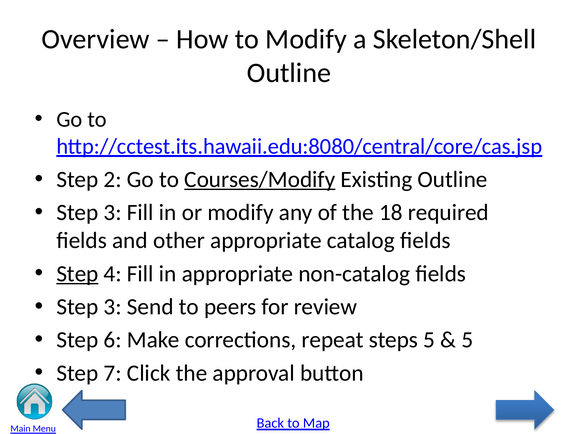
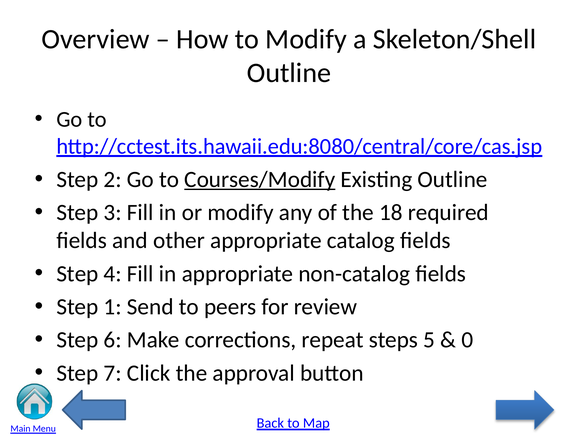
Step underline: present -> none (77, 273)
3: 3 -> 1 (113, 306)
5: 5 -> 0 (467, 340)
